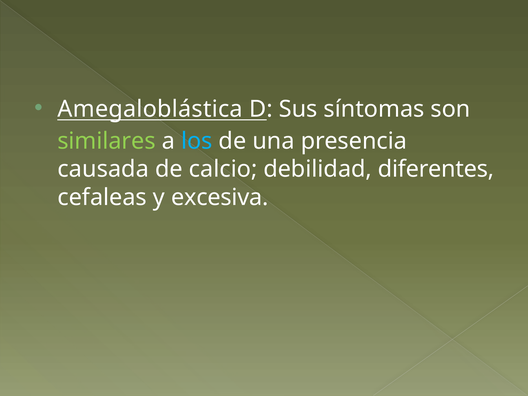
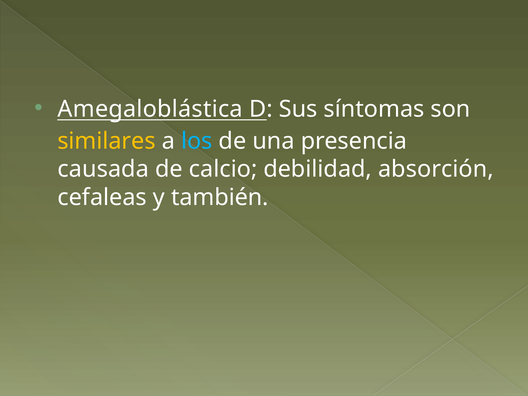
similares colour: light green -> yellow (107, 141)
diferentes: diferentes -> absorción (436, 169)
excesiva: excesiva -> también (220, 197)
